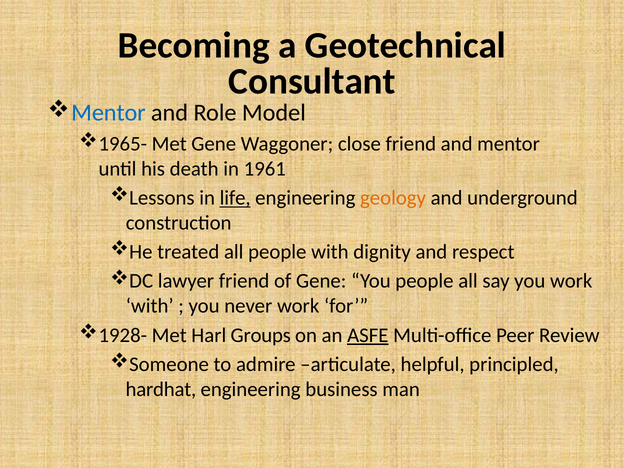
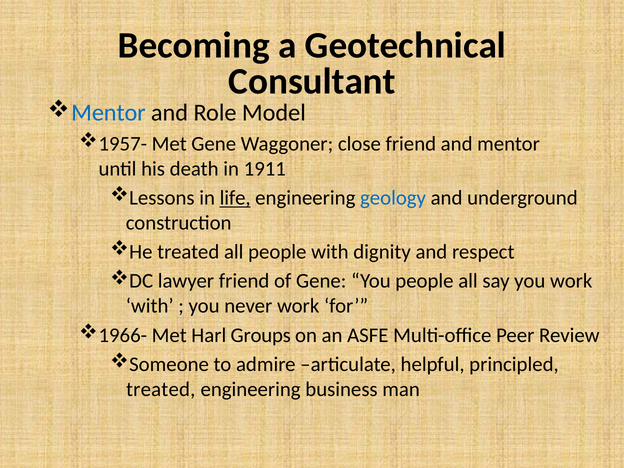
1965-: 1965- -> 1957- (123, 144)
1961: 1961 -> 1911 (265, 169)
geology colour: orange -> blue (393, 198)
1928-: 1928- -> 1966- (123, 335)
ASFE underline: present -> none (368, 335)
hardhat: hardhat -> treated (161, 389)
